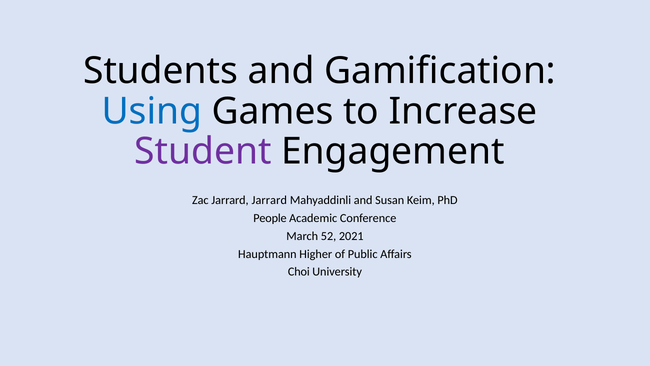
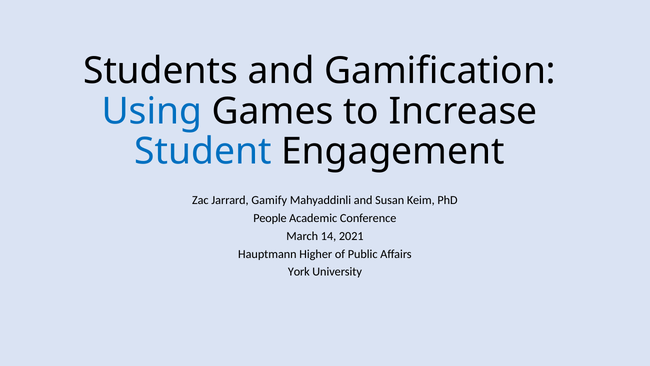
Student colour: purple -> blue (203, 151)
Jarrard Jarrard: Jarrard -> Gamify (269, 200)
52: 52 -> 14 (329, 236)
Choi: Choi -> York (299, 272)
